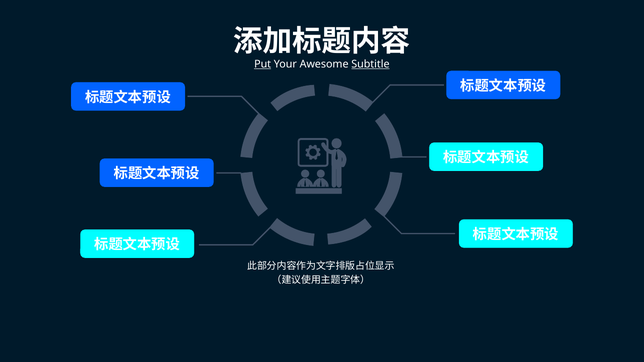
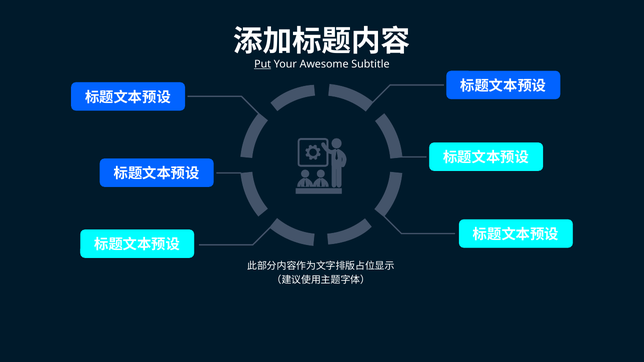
Subtitle underline: present -> none (370, 64)
